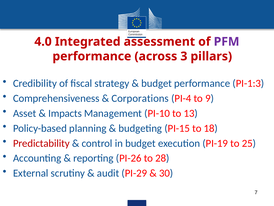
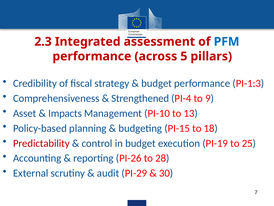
4.0: 4.0 -> 2.3 (43, 42)
PFM colour: purple -> blue (227, 42)
3: 3 -> 5 (184, 56)
Corporations: Corporations -> Strengthened (140, 98)
